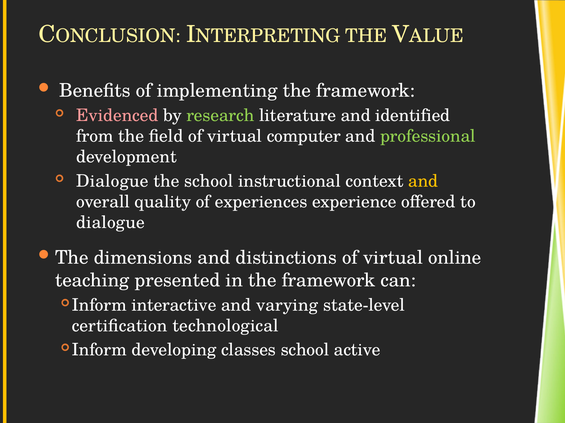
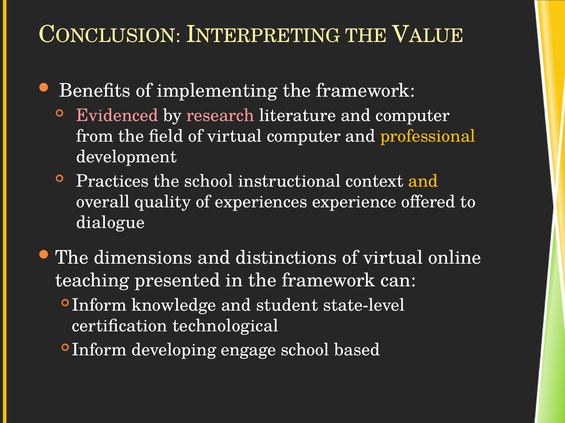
research colour: light green -> pink (220, 116)
and identified: identified -> computer (413, 116)
professional colour: light green -> yellow (428, 136)
Dialogue: Dialogue -> Practices (113, 181)
interactive: interactive -> knowledge (174, 306)
varying: varying -> student (287, 306)
classes: classes -> engage (249, 351)
active: active -> based (357, 351)
